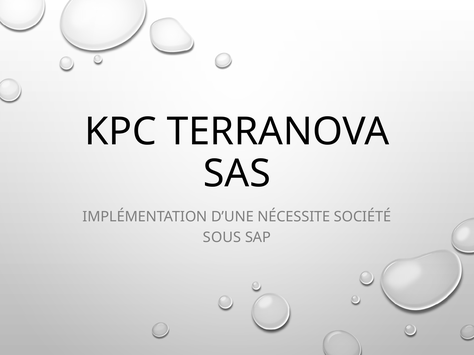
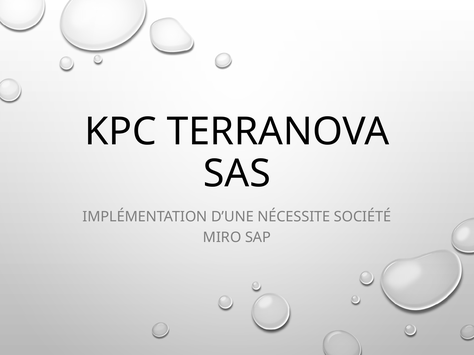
SOUS: SOUS -> MIRO (222, 238)
